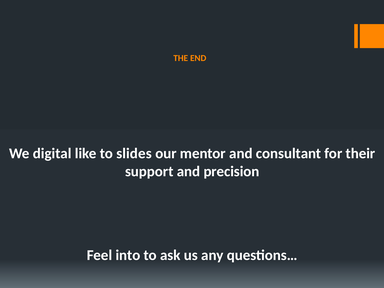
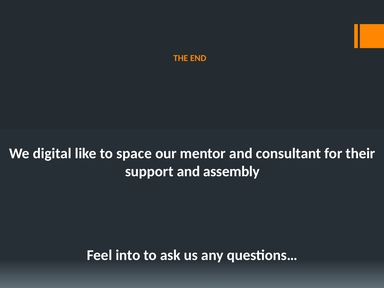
slides: slides -> space (134, 154)
precision: precision -> assembly (232, 171)
